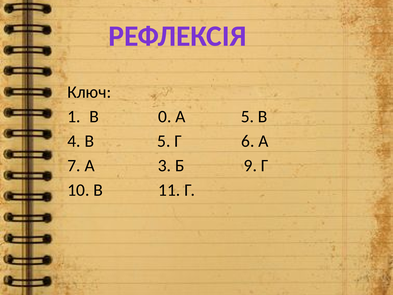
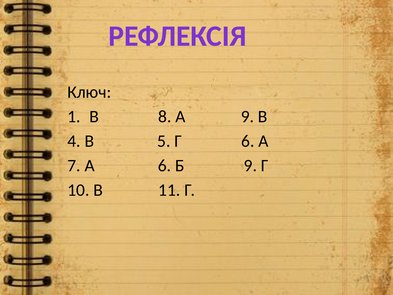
0: 0 -> 8 (165, 117)
А 5: 5 -> 9 (247, 117)
А 3: 3 -> 6 (164, 165)
